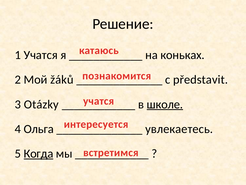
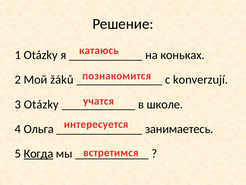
1 Учaтся: Учaтся -> Otázky (41, 55)
představit: představit -> konverzují (201, 79)
школе underline: present -> none (165, 104)
увлекаетесь: увлекаетесь -> занимаетесь (179, 129)
